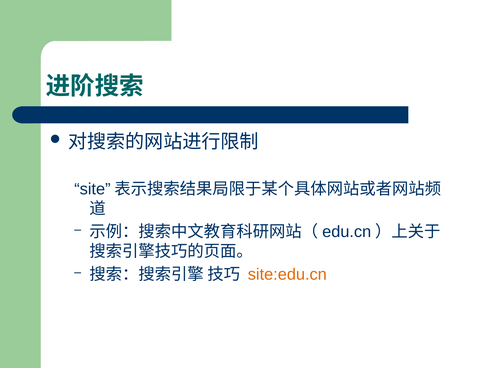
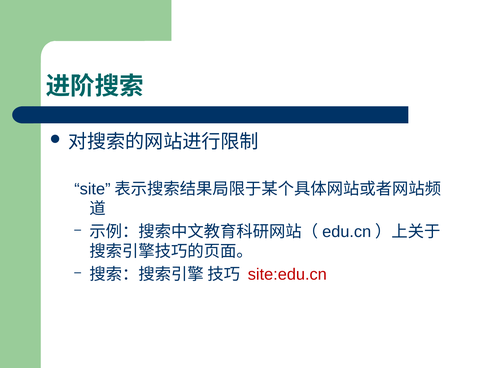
site:edu.cn colour: orange -> red (287, 274)
